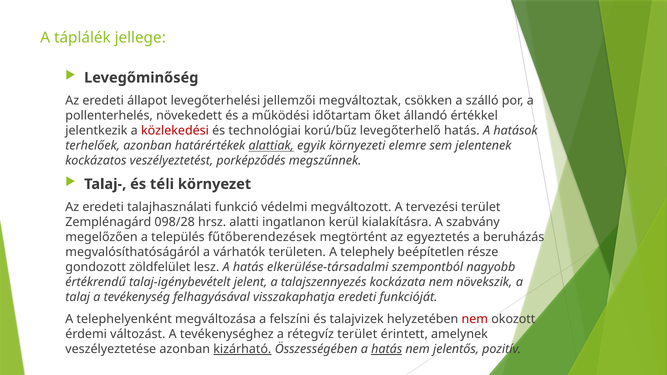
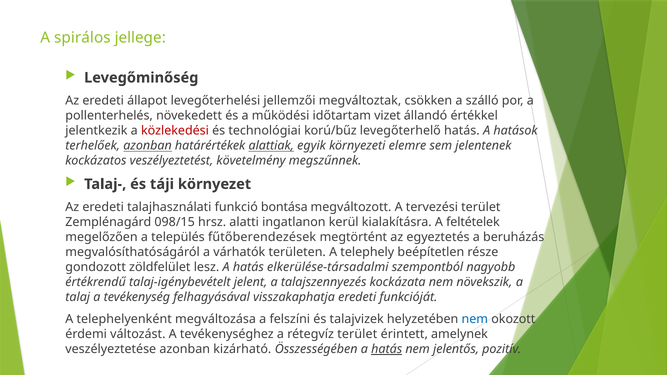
táplálék: táplálék -> spirálos (82, 38)
őket: őket -> vizet (387, 116)
azonban underline: none -> present (148, 146)
porképződés: porképződés -> követelmény (251, 161)
téli: téli -> táji (162, 184)
védelmi: védelmi -> bontása (284, 207)
098/28: 098/28 -> 098/15 (175, 222)
szabvány: szabvány -> feltételek (473, 222)
nem colour: red -> blue (475, 319)
kizárható underline: present -> none (242, 349)
